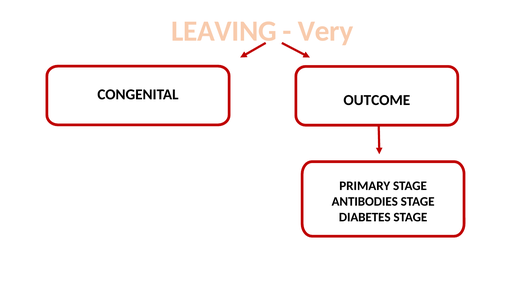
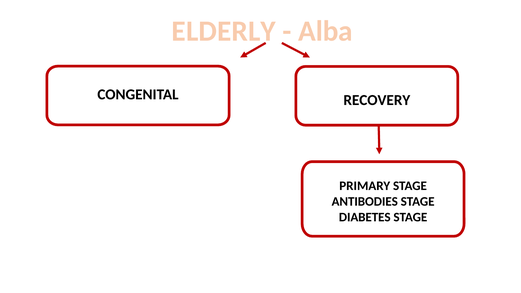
LEAVING: LEAVING -> ELDERLY (224, 31)
Very: Very -> Alba (325, 31)
OUTCOME: OUTCOME -> RECOVERY (377, 100)
